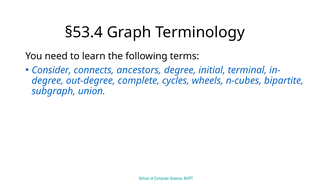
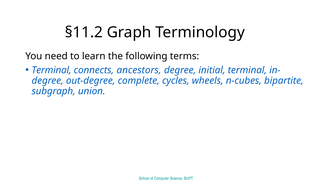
§53.4: §53.4 -> §11.2 (84, 32)
Consider: Consider -> Terminal (51, 70)
